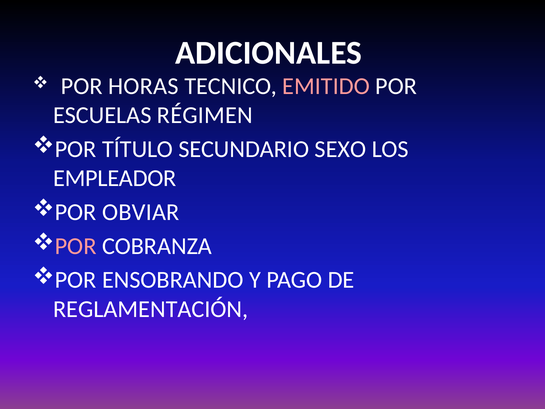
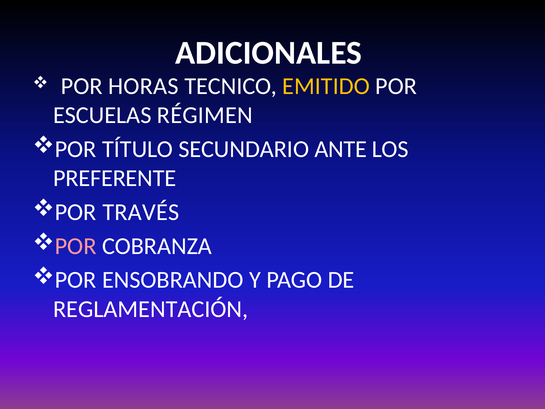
EMITIDO colour: pink -> yellow (326, 86)
SEXO: SEXO -> ANTE (341, 149)
EMPLEADOR: EMPLEADOR -> PREFERENTE (115, 178)
OBVIAR: OBVIAR -> TRAVÉS (141, 212)
